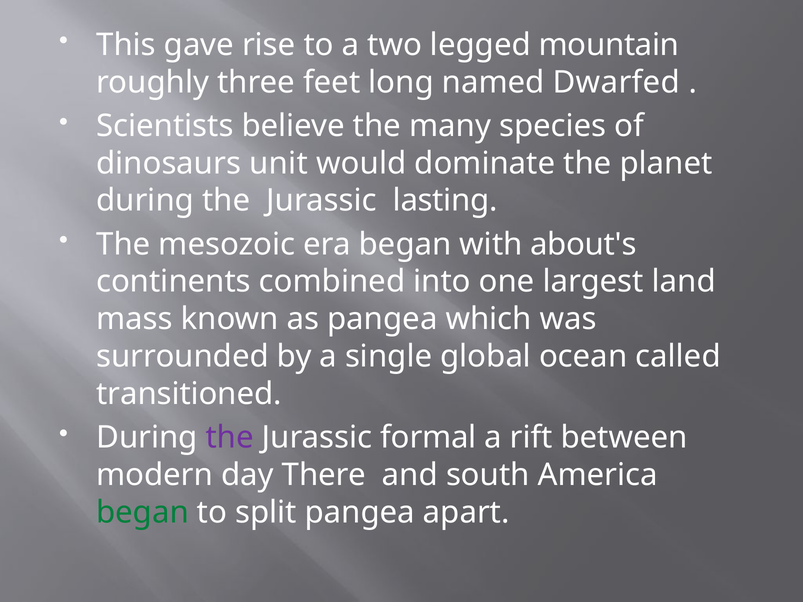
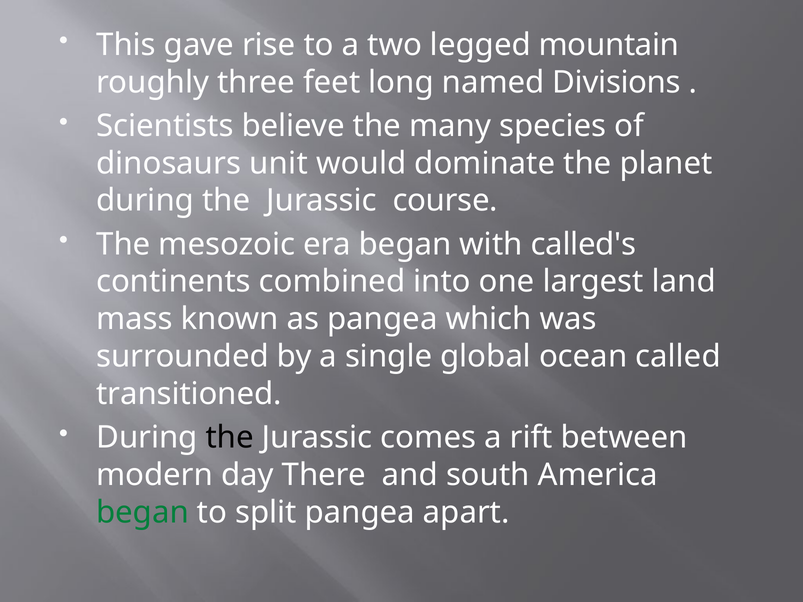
Dwarfed: Dwarfed -> Divisions (617, 82)
lasting: lasting -> course (445, 201)
about's: about's -> called's (583, 244)
the colour: purple -> black (230, 438)
formal: formal -> comes (428, 438)
